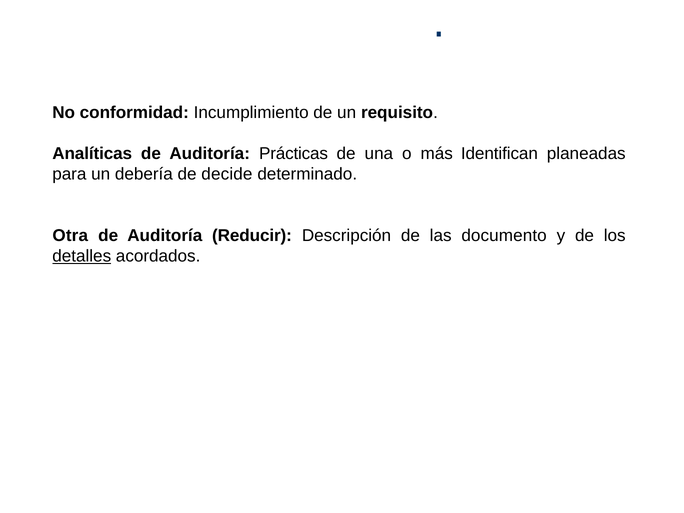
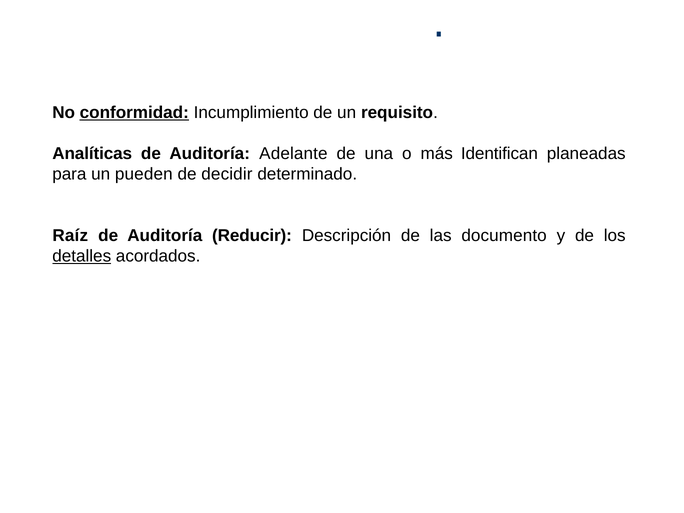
conformidad underline: none -> present (134, 112)
Prácticas: Prácticas -> Adelante (293, 153)
debería: debería -> pueden (144, 174)
decide: decide -> decidir (227, 174)
Otra: Otra -> Raíz (70, 236)
